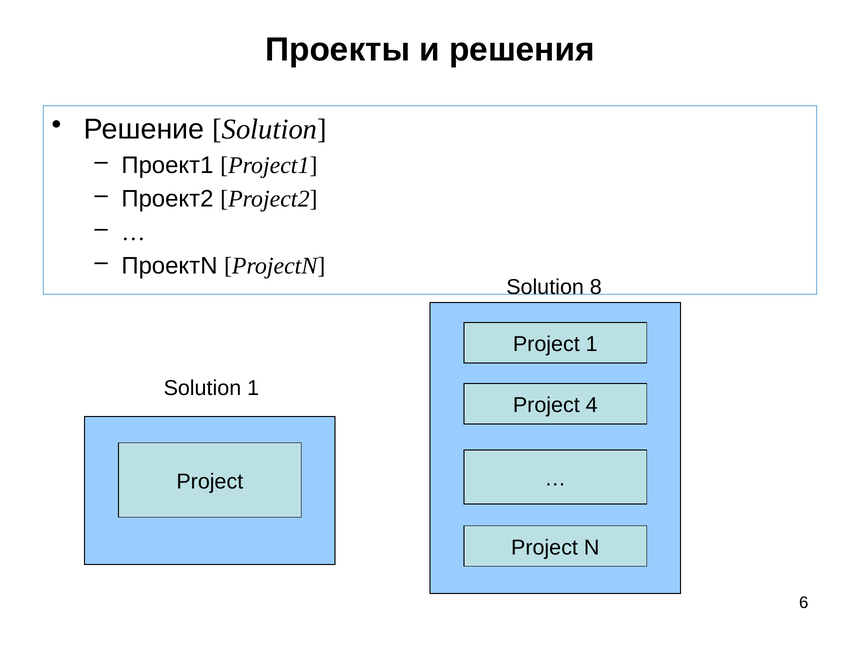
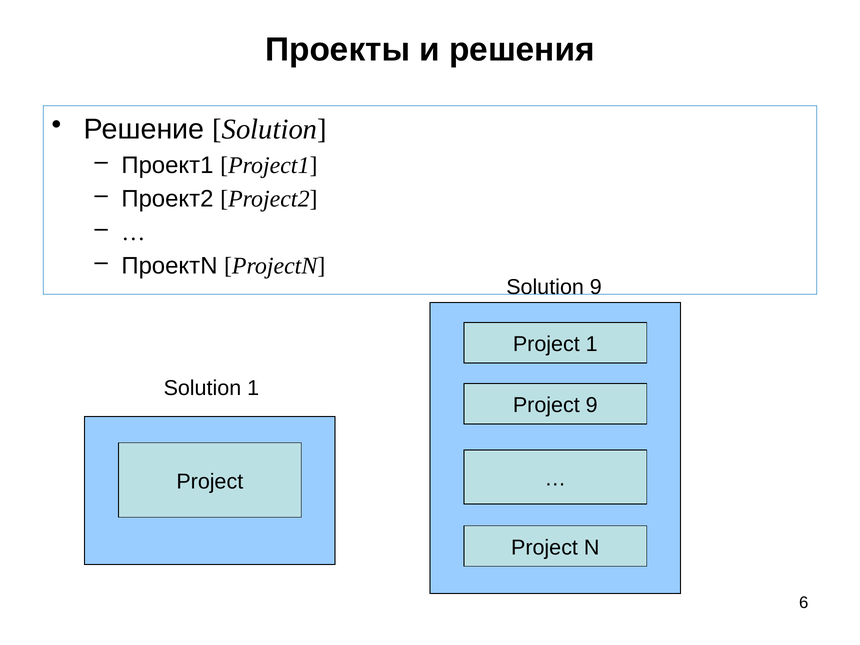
Solution 8: 8 -> 9 (596, 287)
Project 4: 4 -> 9 (592, 405)
